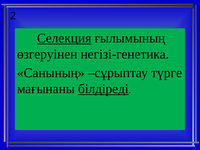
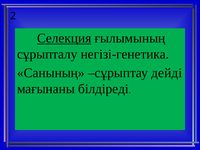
өзгеруінен: өзгеруінен -> сұрыпталу (47, 54)
түрге: түрге -> дейді (167, 73)
білдіреді underline: present -> none (103, 89)
